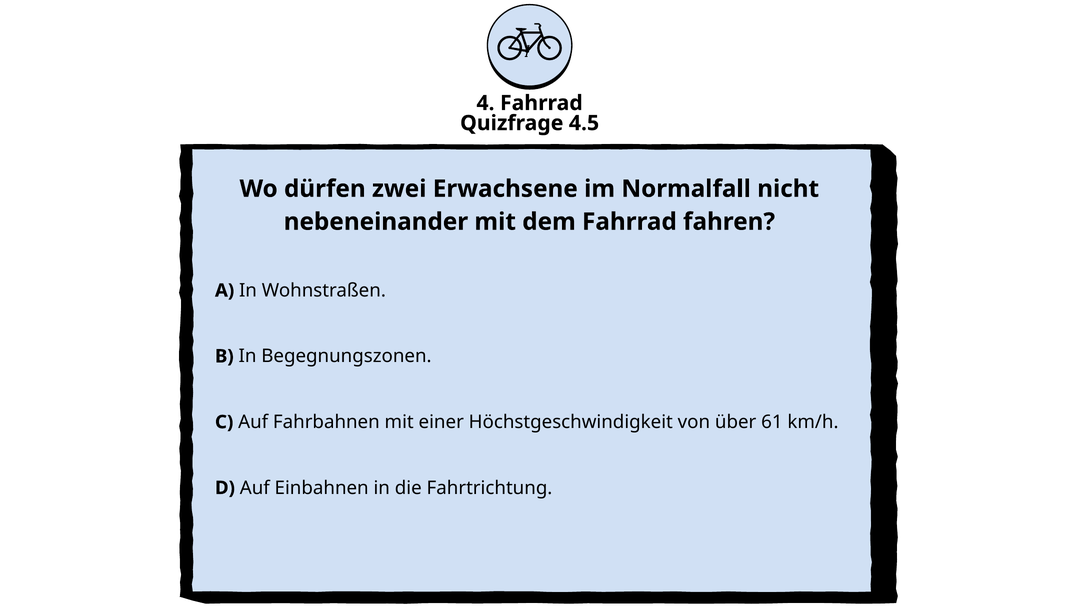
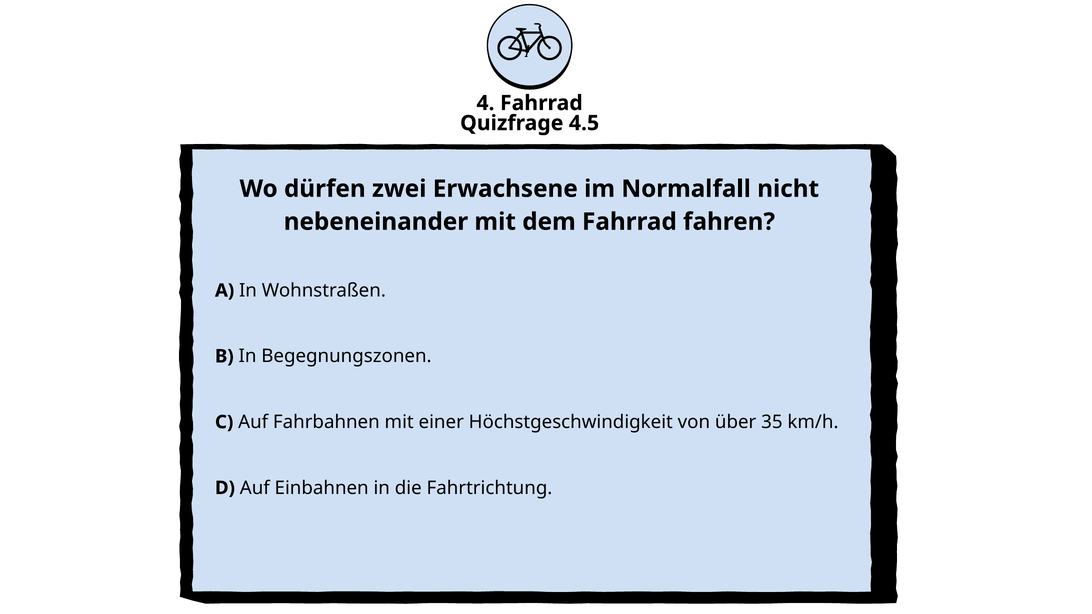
61: 61 -> 35 (772, 422)
